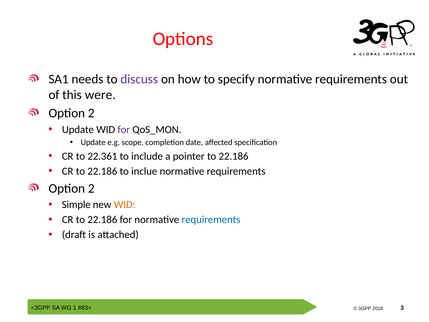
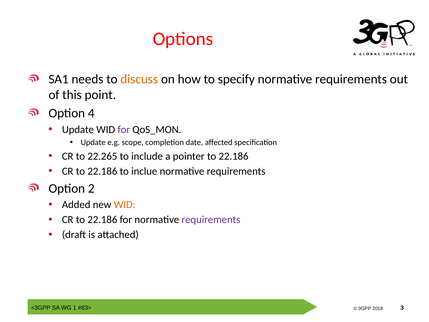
discuss colour: purple -> orange (139, 79)
were: were -> point (100, 95)
2: 2 -> 4 (91, 113)
22.361: 22.361 -> 22.265 (102, 156)
Simple: Simple -> Added (76, 205)
requirements colour: blue -> purple (211, 220)
